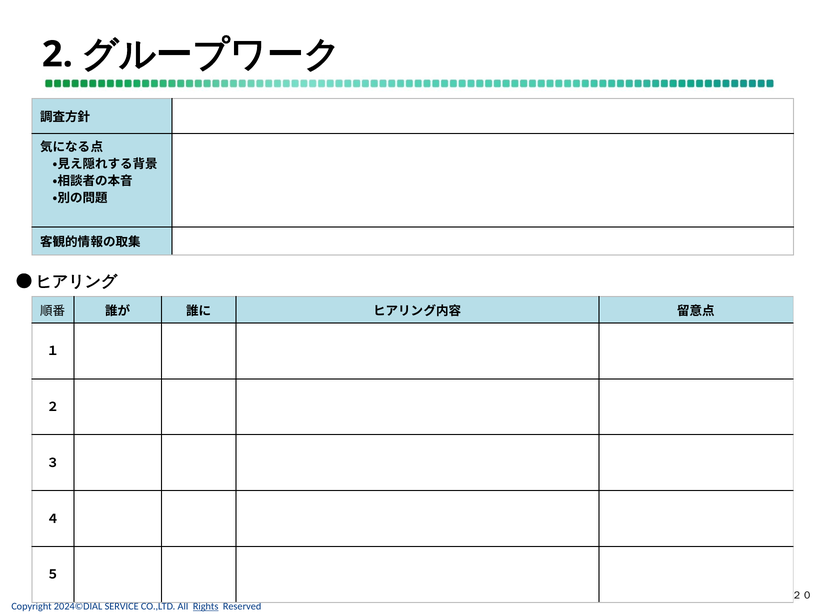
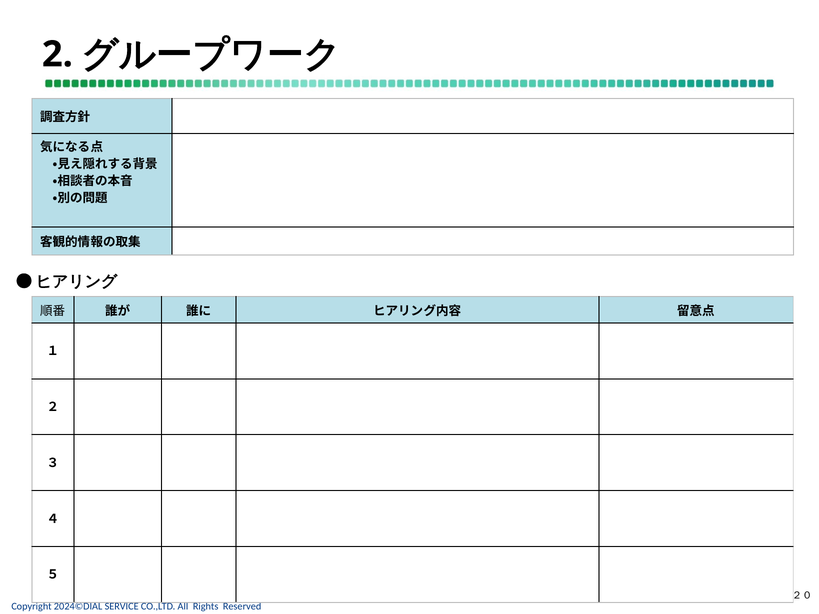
Rights underline: present -> none (206, 607)
